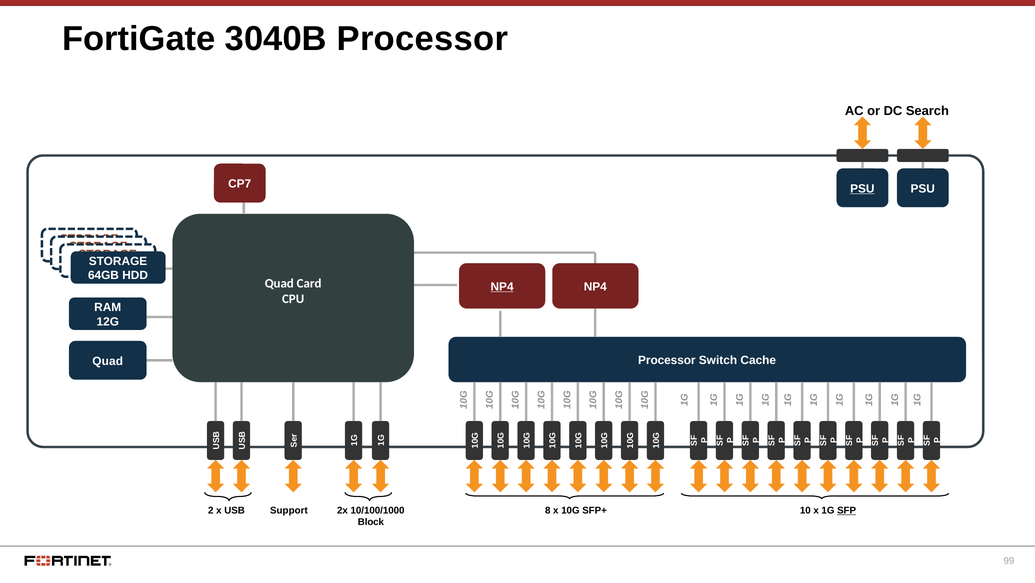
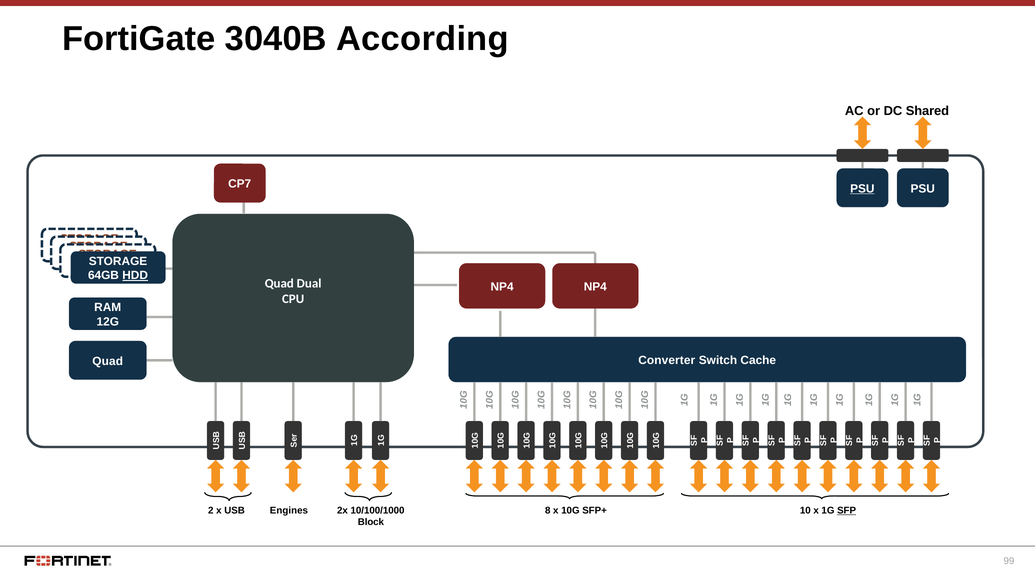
3040B Processor: Processor -> According (423, 39)
Search: Search -> Shared (927, 111)
HDD underline: none -> present (135, 275)
Card: Card -> Dual (309, 283)
NP4 underline: present -> none (502, 286)
Processor: Processor -> Converter (667, 360)
Support: Support -> Engines (289, 510)
